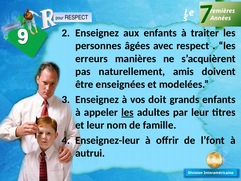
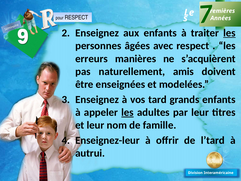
les underline: none -> present (229, 33)
doit: doit -> tard (157, 99)
l’font: l’font -> l’tard (213, 140)
